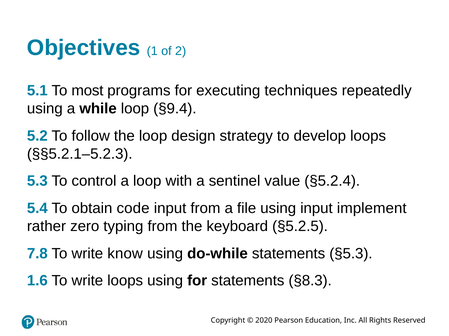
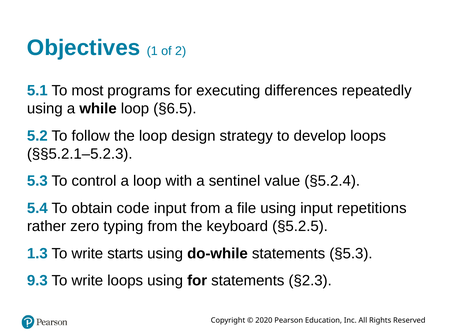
techniques: techniques -> differences (301, 91)
§9.4: §9.4 -> §6.5 (175, 109)
implement: implement -> repetitions (372, 209)
7.8: 7.8 -> 1.3 (37, 254)
know: know -> starts (125, 254)
1.6: 1.6 -> 9.3 (37, 281)
§8.3: §8.3 -> §2.3 (310, 281)
